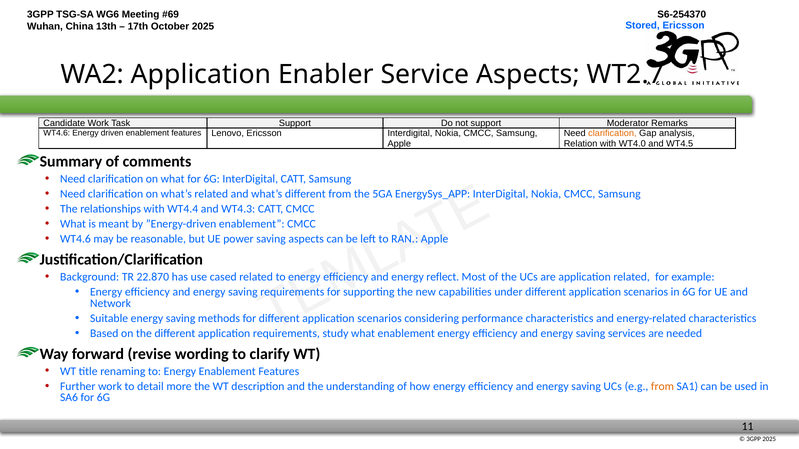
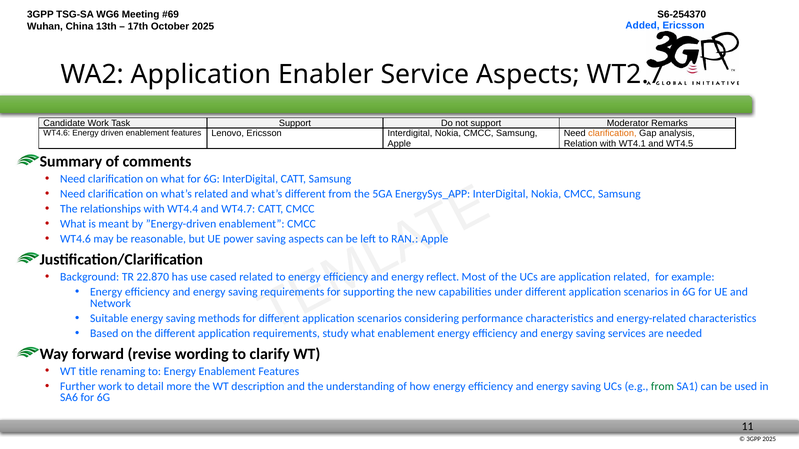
Stored: Stored -> Added (643, 26)
WT4.0: WT4.0 -> WT4.1 (632, 144)
WT4.3: WT4.3 -> WT4.7 (238, 209)
from colour: orange -> green (662, 387)
